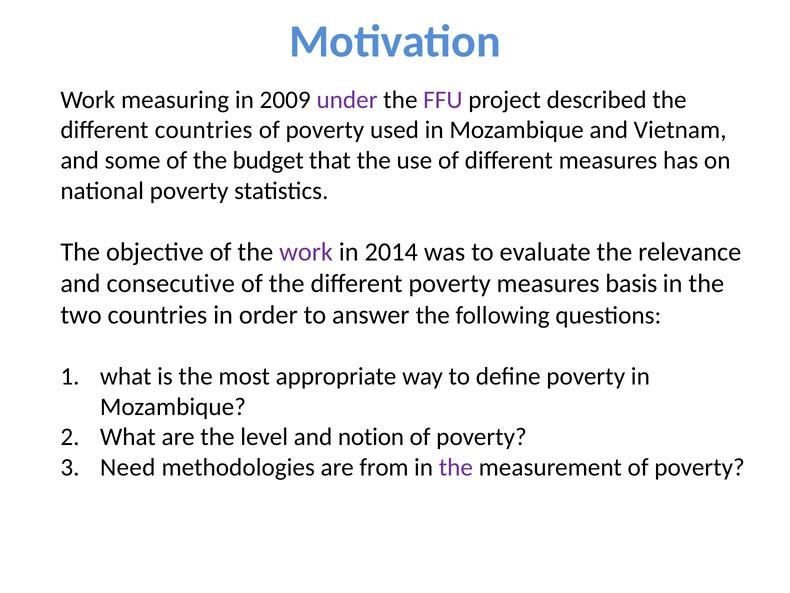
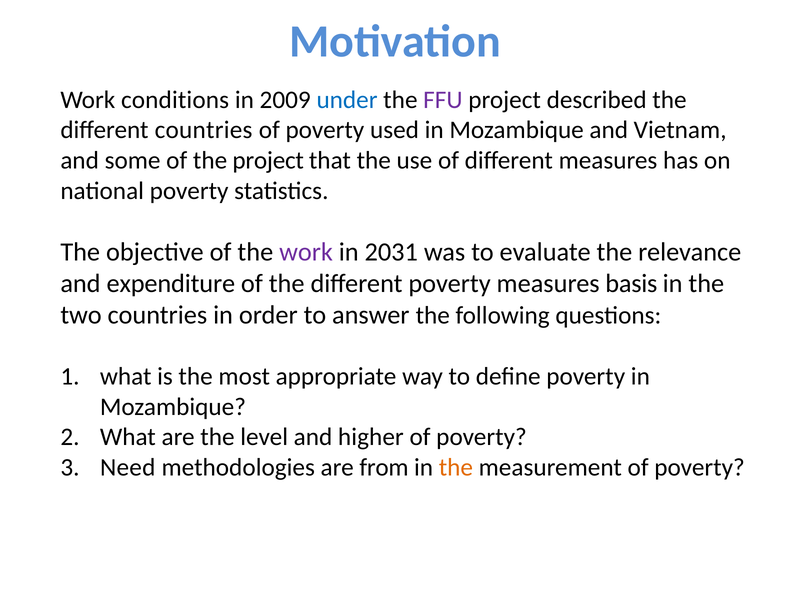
measuring: measuring -> conditions (175, 100)
under colour: purple -> blue (347, 100)
the budget: budget -> project (268, 160)
2014: 2014 -> 2031 (391, 252)
consecutive: consecutive -> expenditure (171, 283)
notion: notion -> higher (371, 437)
the colour: purple -> orange (456, 467)
